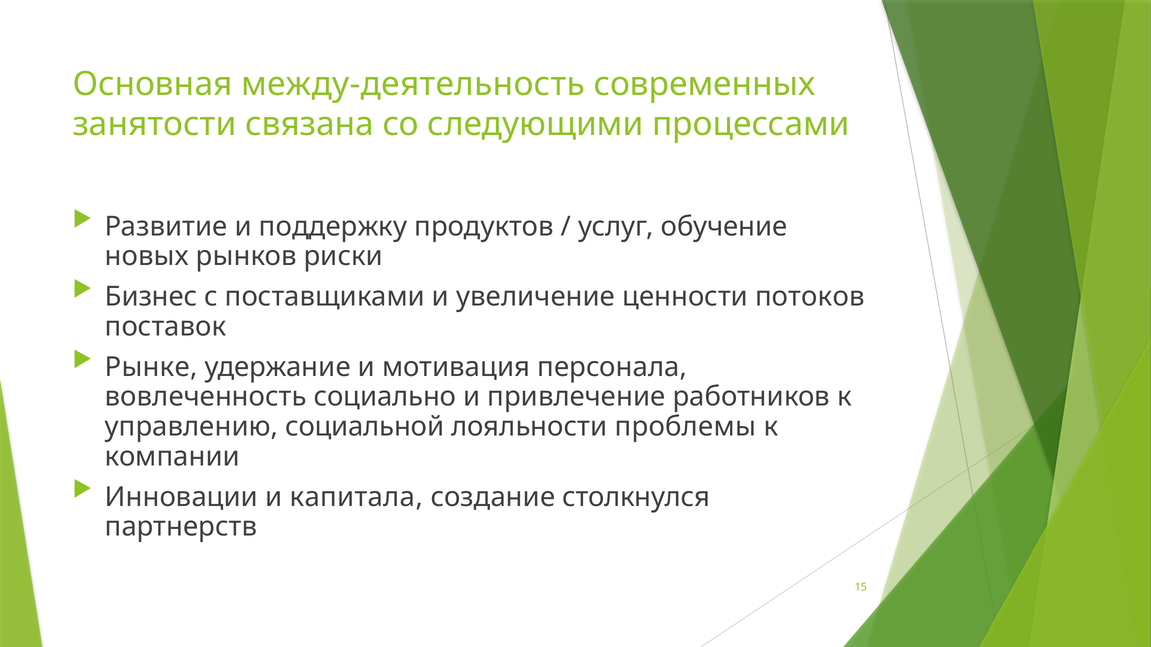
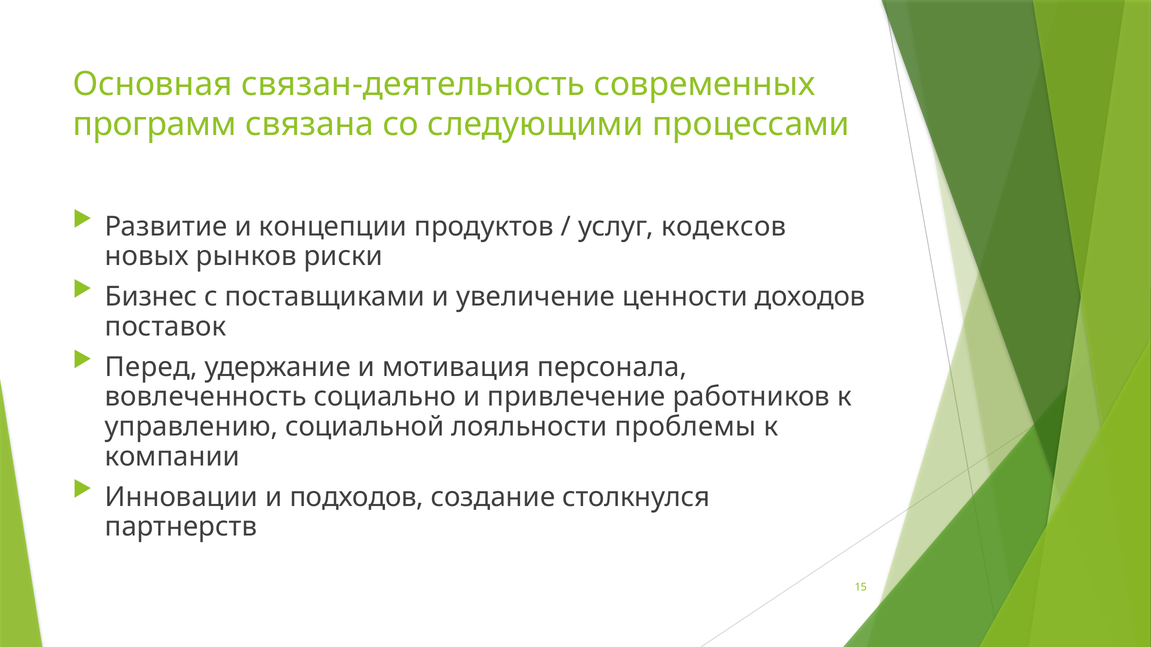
между-деятельность: между-деятельность -> связан-деятельность (413, 84)
занятости: занятости -> программ (155, 124)
поддержку: поддержку -> концепции (333, 227)
обучение: обучение -> кодексов (724, 227)
потоков: потоков -> доходов (810, 297)
Рынке: Рынке -> Перед (151, 367)
капитала: капитала -> подходов (357, 497)
